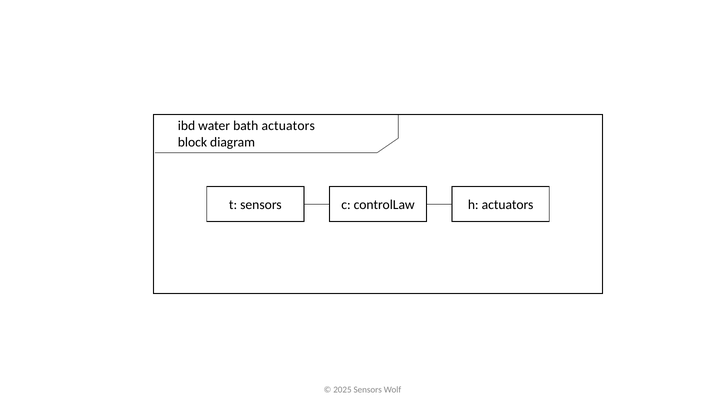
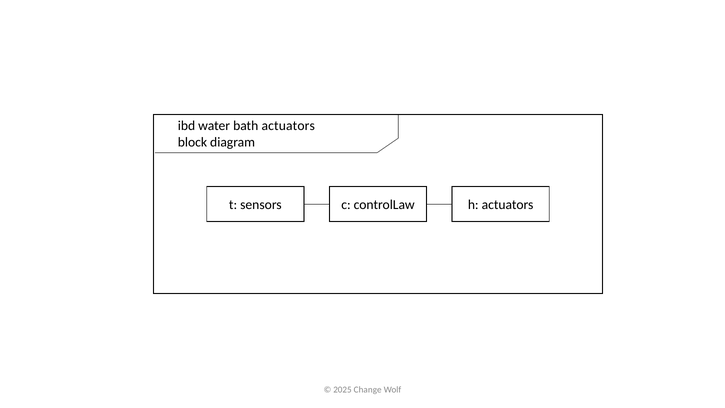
2025 Sensors: Sensors -> Change (368, 389)
